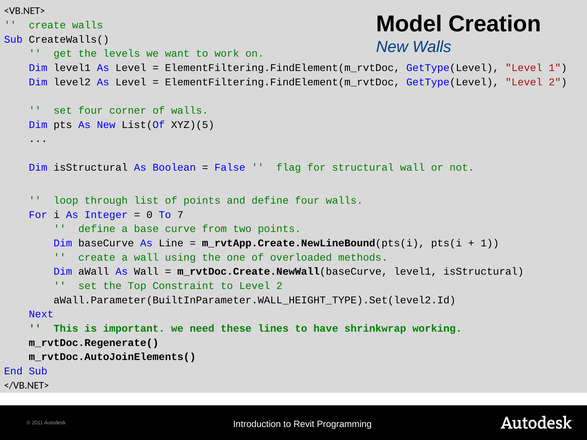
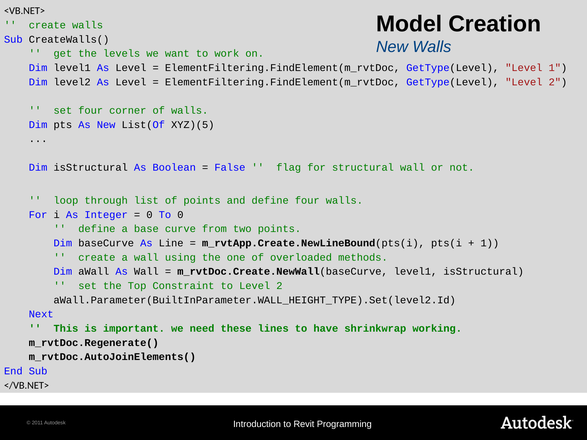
To 7: 7 -> 0 (180, 215)
